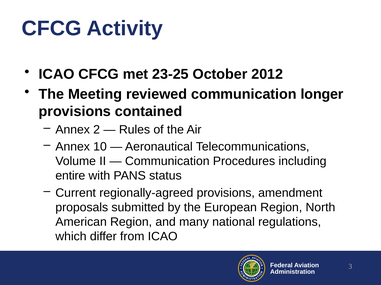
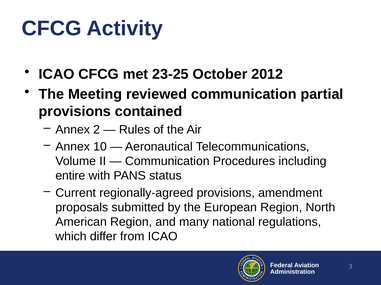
longer: longer -> partial (322, 94)
